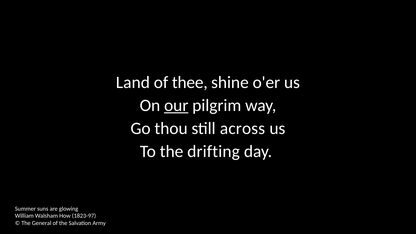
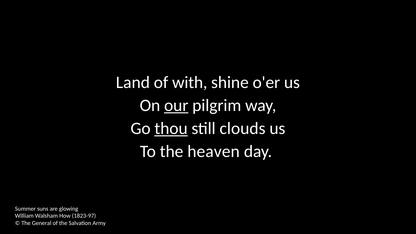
thee: thee -> with (190, 82)
thou underline: none -> present (171, 128)
across: across -> clouds (242, 128)
drifting: drifting -> heaven (214, 152)
